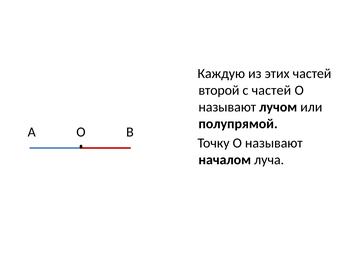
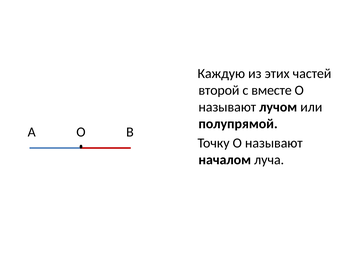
с частей: частей -> вместе (272, 90)
